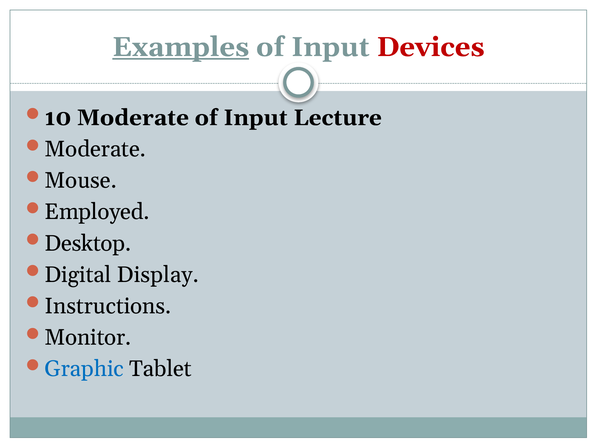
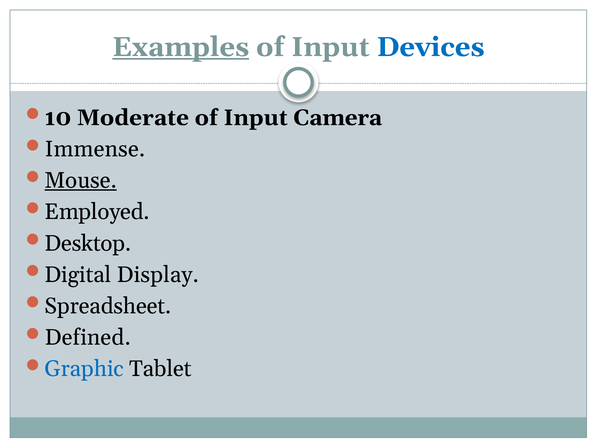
Devices colour: red -> blue (431, 47)
Lecture: Lecture -> Camera (338, 118)
Moderate: Moderate -> Immense (95, 149)
Mouse underline: none -> present (81, 180)
Instructions: Instructions -> Spreadsheet (108, 306)
Monitor: Monitor -> Defined (88, 337)
